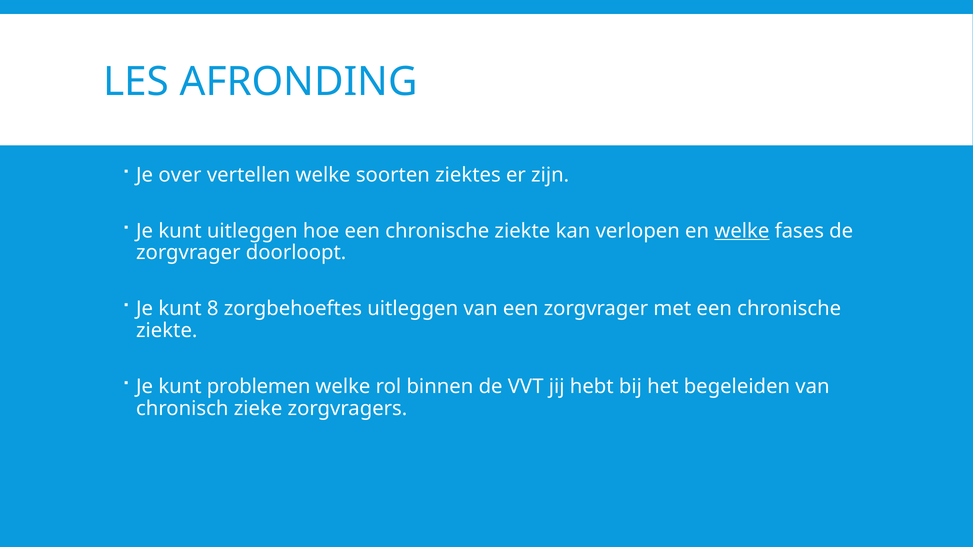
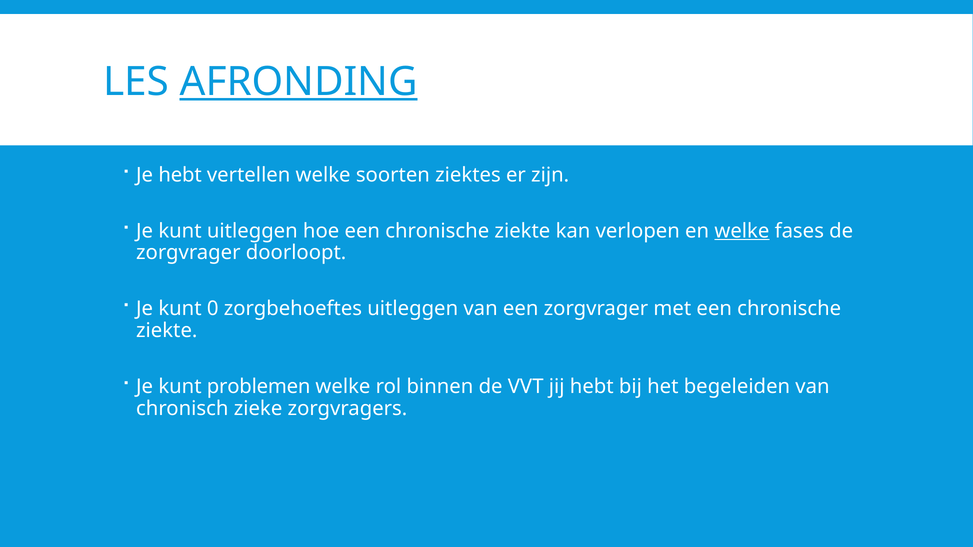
AFRONDING underline: none -> present (299, 82)
Je over: over -> hebt (180, 175)
8: 8 -> 0 (213, 309)
